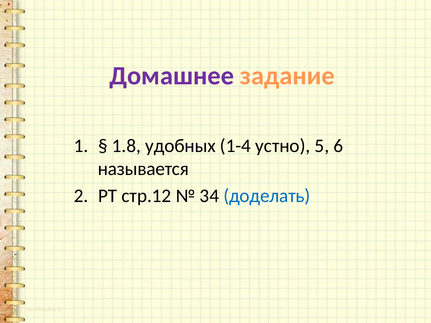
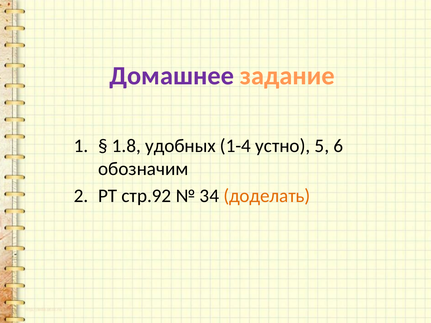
называется: называется -> обозначим (143, 169)
стр.12: стр.12 -> стр.92 (146, 196)
доделать colour: blue -> orange (267, 196)
